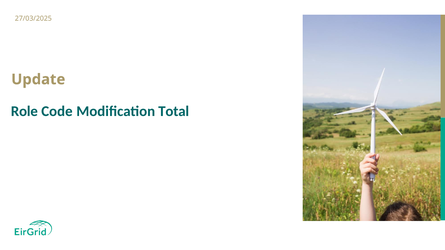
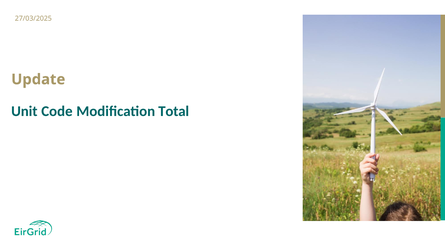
Role: Role -> Unit (24, 112)
